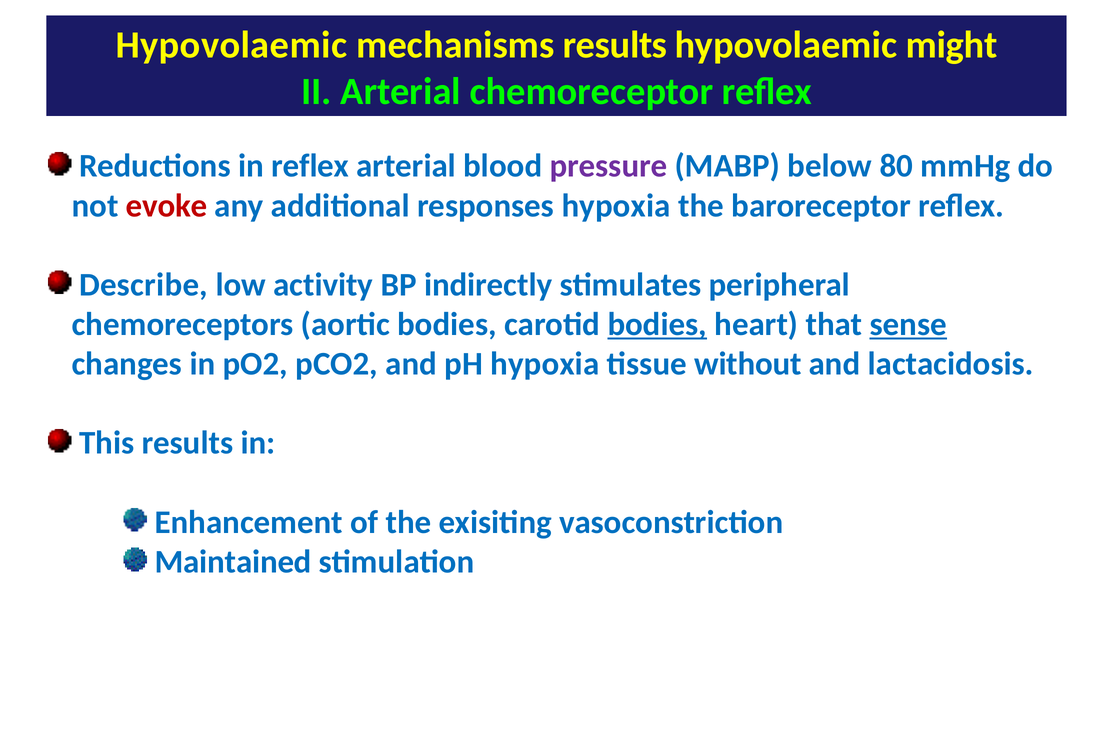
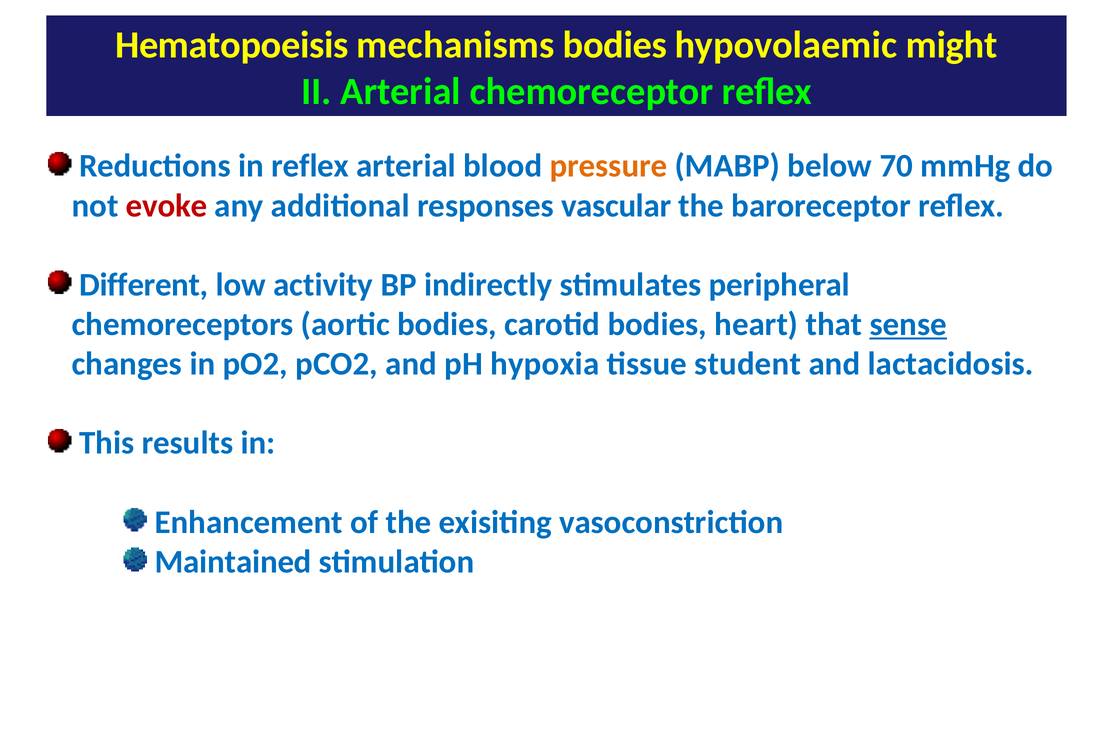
Hypovolaemic: Hypovolaemic -> Hematopoeisis (232, 45)
mechanisms results: results -> bodies (615, 45)
pressure colour: purple -> orange (609, 166)
80: 80 -> 70 (896, 166)
responses hypoxia: hypoxia -> vascular (616, 206)
Describe: Describe -> Different (144, 285)
bodies underline: present -> none (657, 324)
without: without -> student (748, 364)
